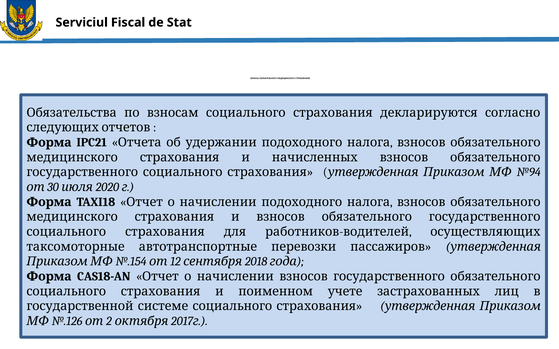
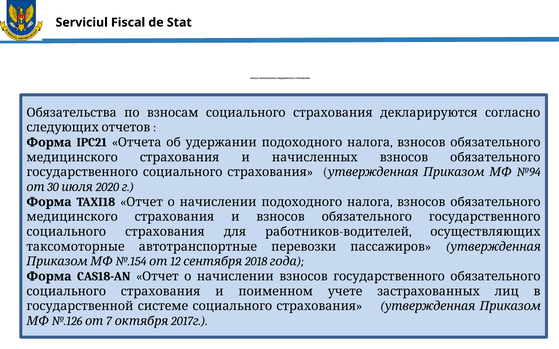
2: 2 -> 7 (109, 321)
